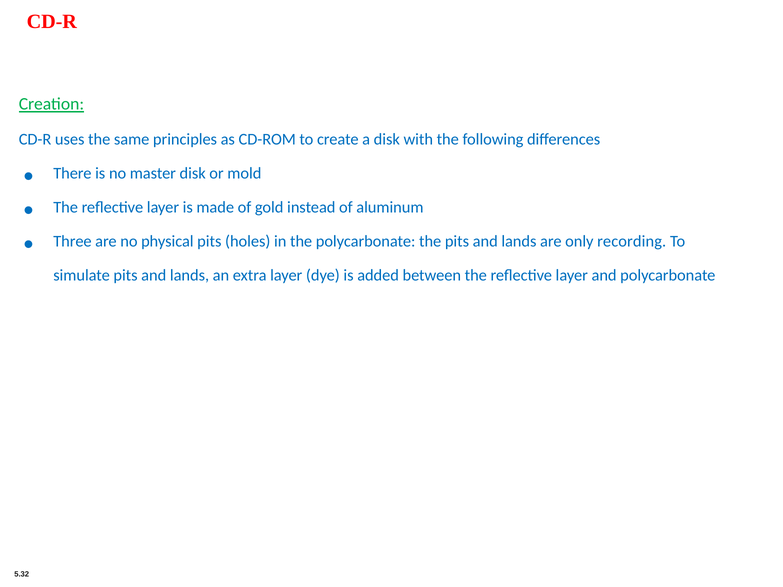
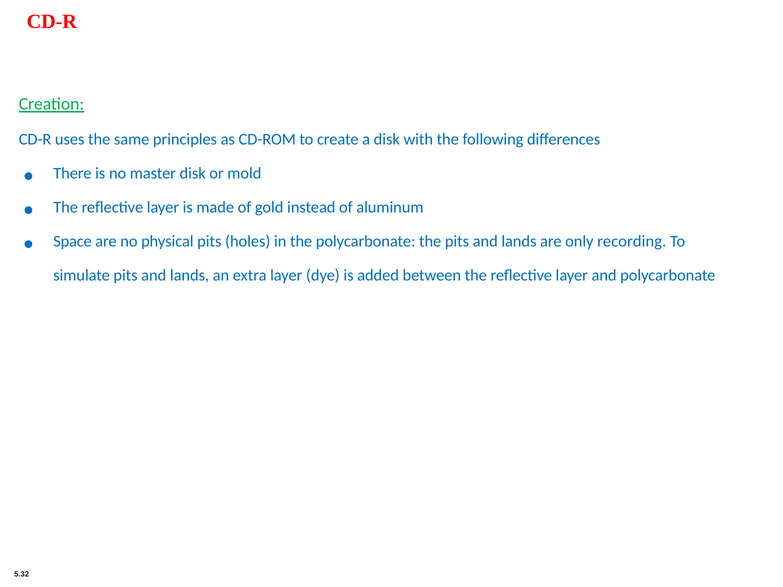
Three: Three -> Space (73, 241)
